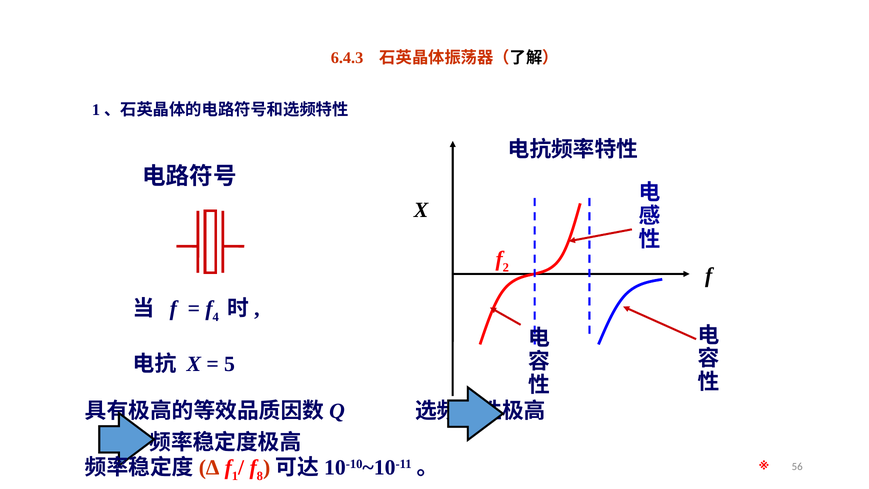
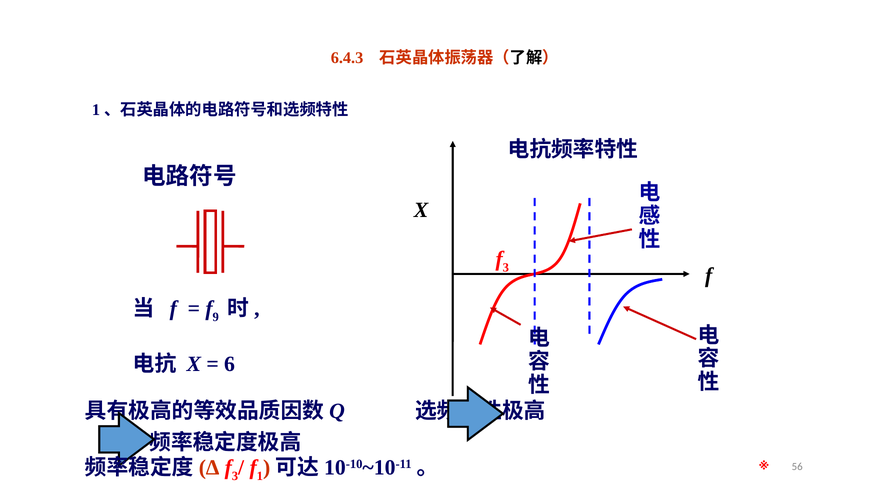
2: 2 -> 3 (506, 267)
4: 4 -> 9 (216, 317)
5: 5 -> 6 (230, 364)
1: 1 -> 3 (235, 476)
8: 8 -> 1 (260, 476)
